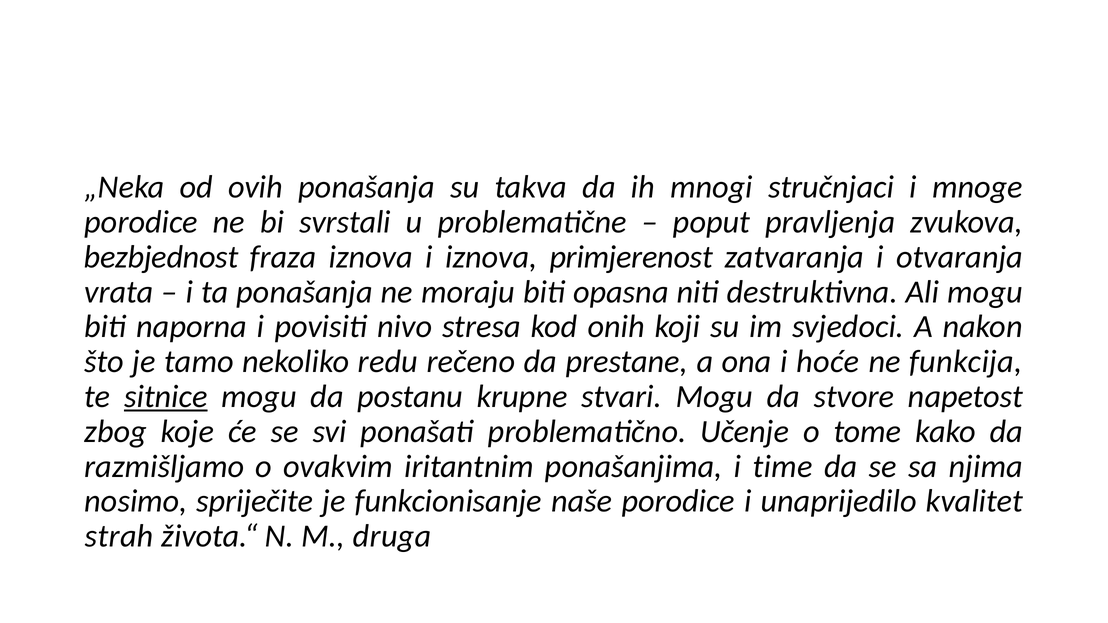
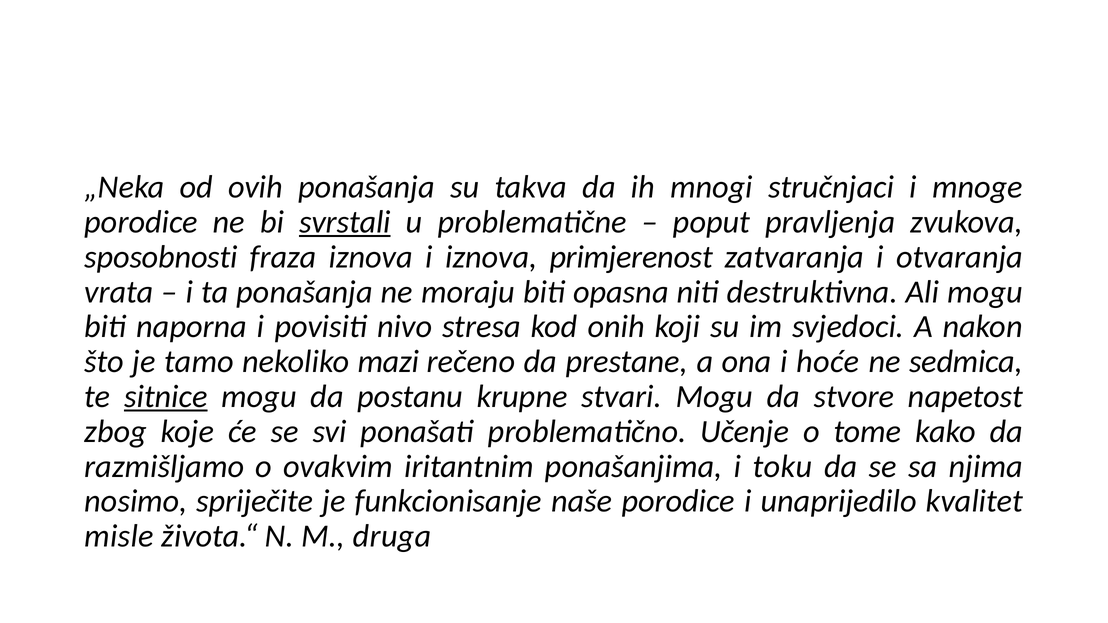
svrstali underline: none -> present (345, 222)
bezbjednost: bezbjednost -> sposobnosti (161, 257)
redu: redu -> mazi (388, 362)
funkcija: funkcija -> sedmica (966, 362)
time: time -> toku (783, 467)
strah: strah -> misle (119, 536)
